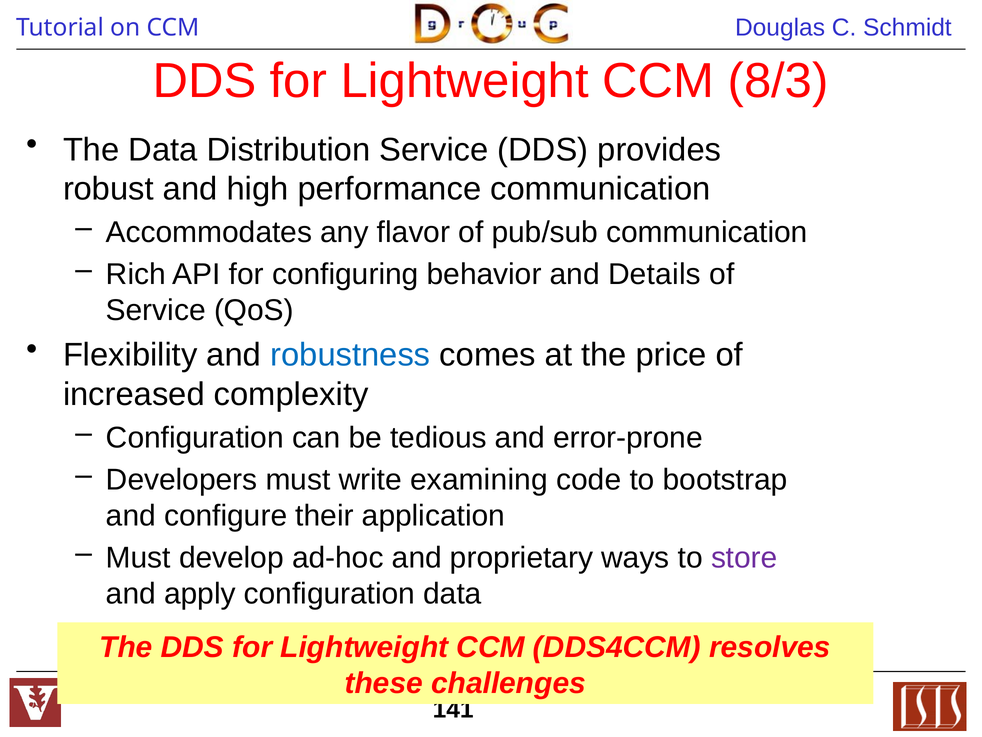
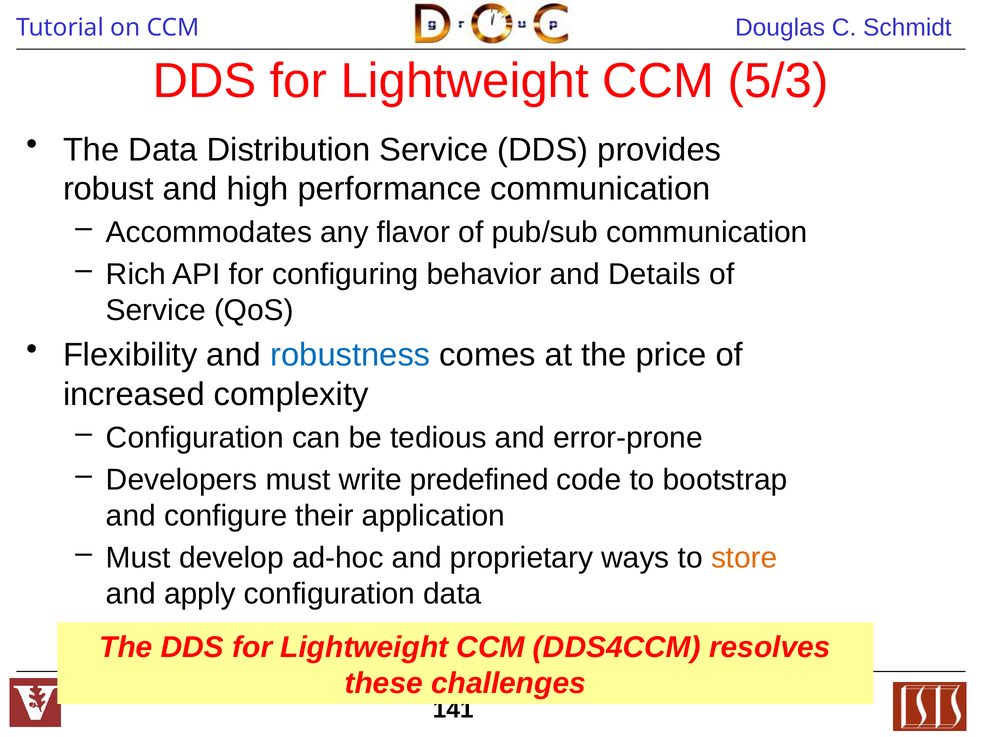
8/3: 8/3 -> 5/3 (778, 81)
examining: examining -> predefined (479, 479)
store colour: purple -> orange (744, 557)
